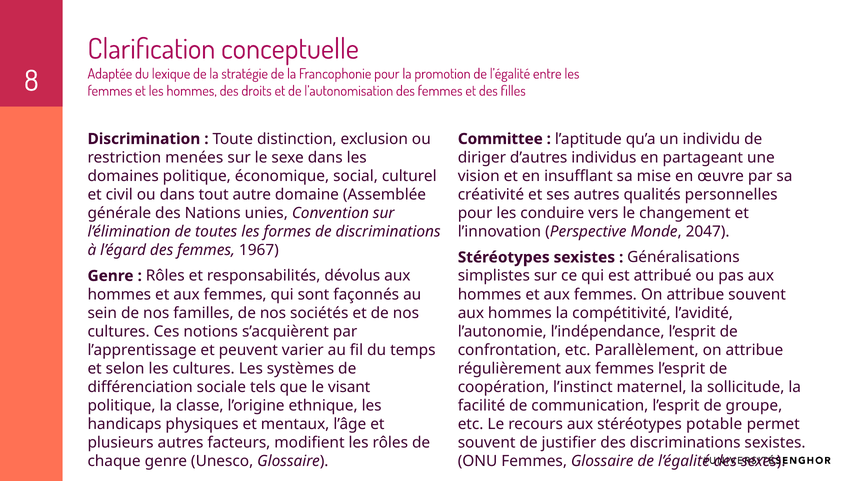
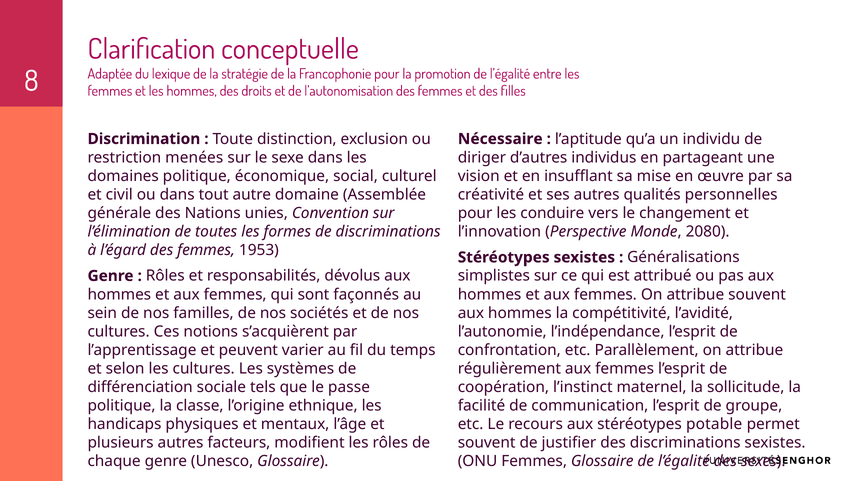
Committee: Committee -> Nécessaire (500, 139)
2047: 2047 -> 2080 (708, 232)
1967: 1967 -> 1953 (259, 250)
visant: visant -> passe (349, 387)
